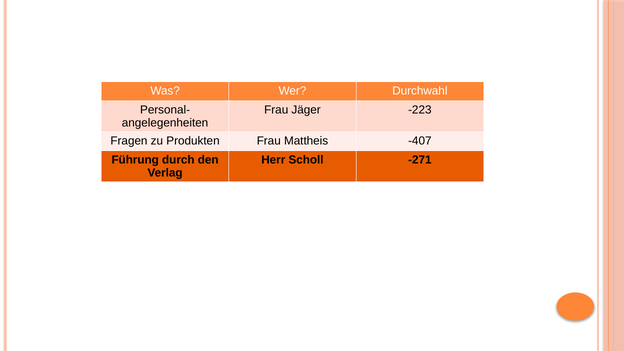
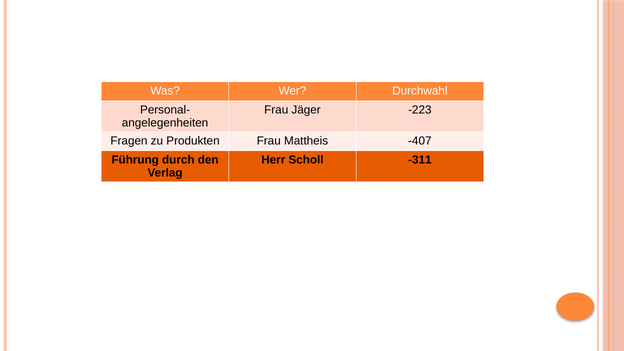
-271: -271 -> -311 (420, 160)
